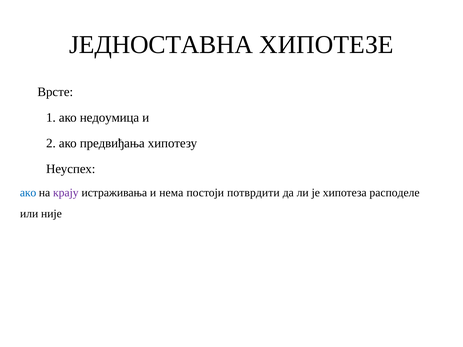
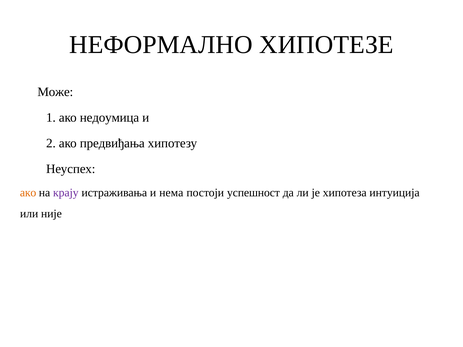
ЈЕДНОСТАВНА: ЈЕДНОСТАВНА -> НЕФОРМАЛНО (161, 45)
Врсте: Врсте -> Може (55, 92)
ако colour: blue -> orange (28, 193)
потврдити: потврдити -> успешност (253, 193)
расподеле: расподеле -> интуиција (395, 193)
